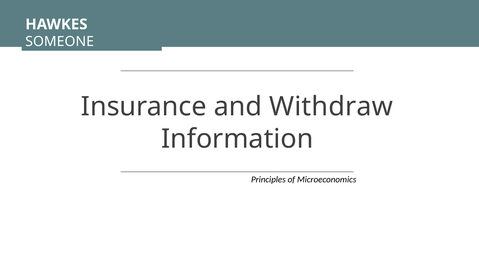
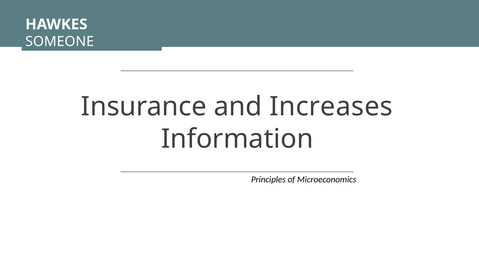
Withdraw: Withdraw -> Increases (331, 107)
